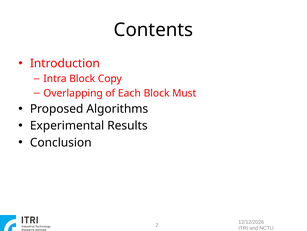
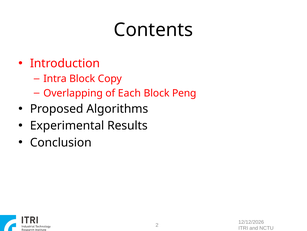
Must: Must -> Peng (184, 93)
